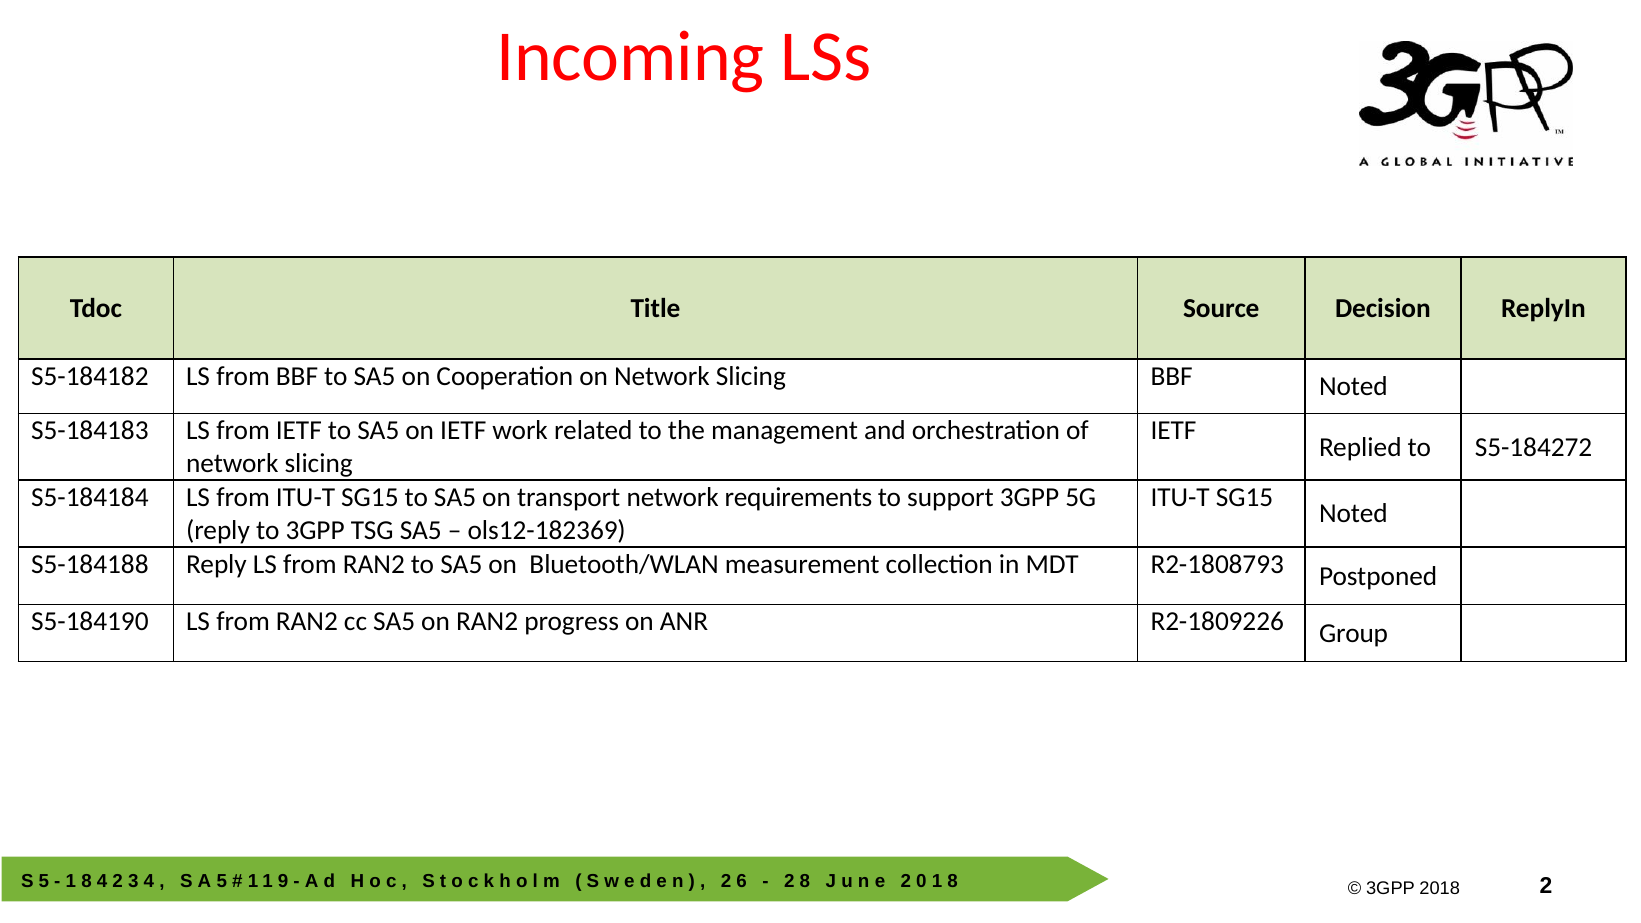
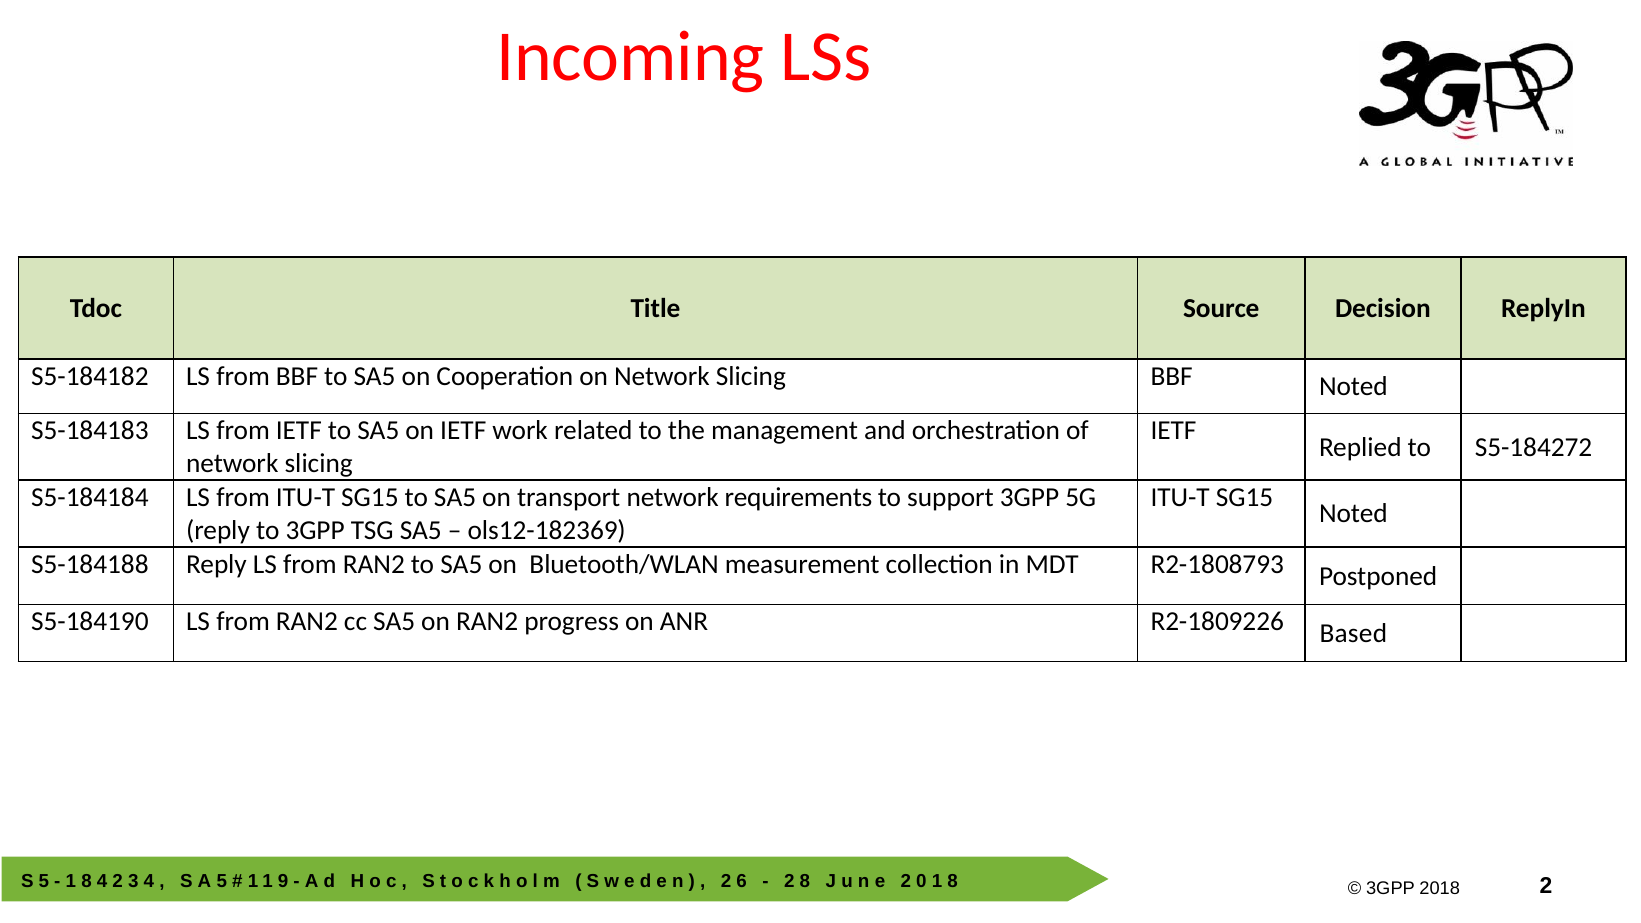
Group: Group -> Based (1353, 633)
